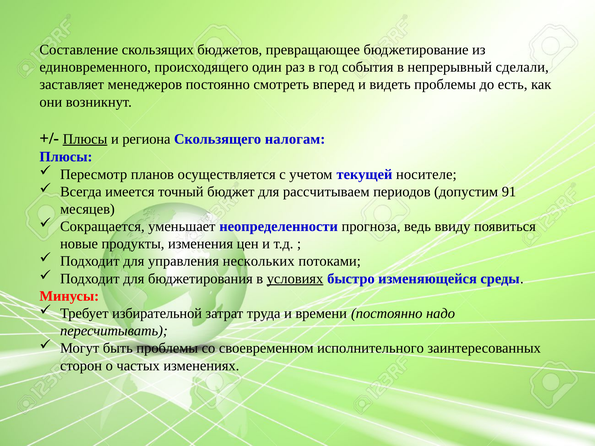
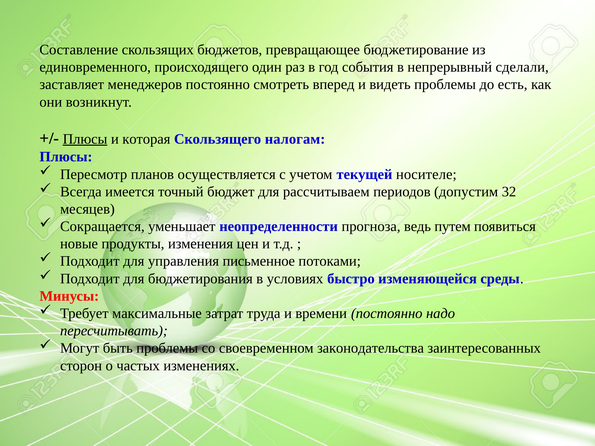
региона: региона -> которая (146, 139)
91: 91 -> 32 (509, 192)
ввиду: ввиду -> путем (453, 227)
нескольких: нескольких -> письменное (259, 261)
условиях underline: present -> none (295, 279)
избирательной: избирательной -> максимальные (157, 314)
исполнительного: исполнительного -> законодательства (371, 348)
